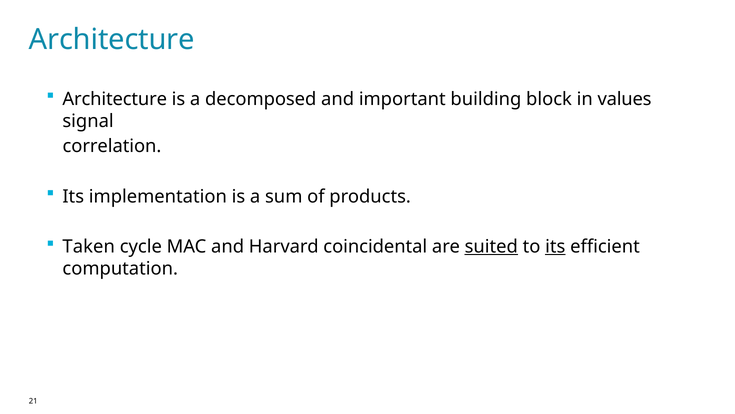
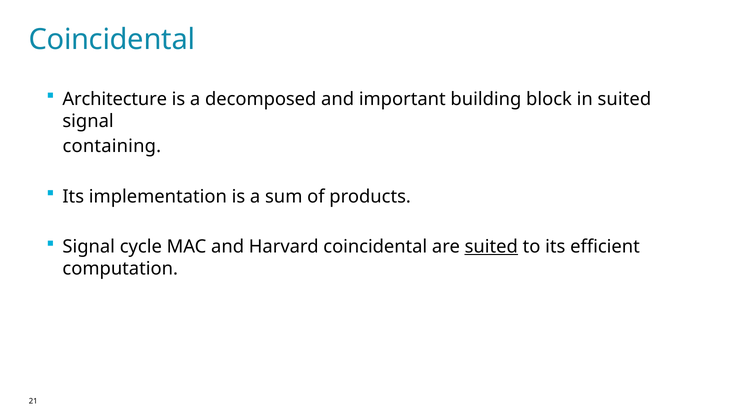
Architecture: Architecture -> Coincidental (112, 40)
in values: values -> suited (624, 99)
correlation: correlation -> containing (112, 146)
Taken: Taken -> Signal (89, 247)
its underline: present -> none (555, 247)
